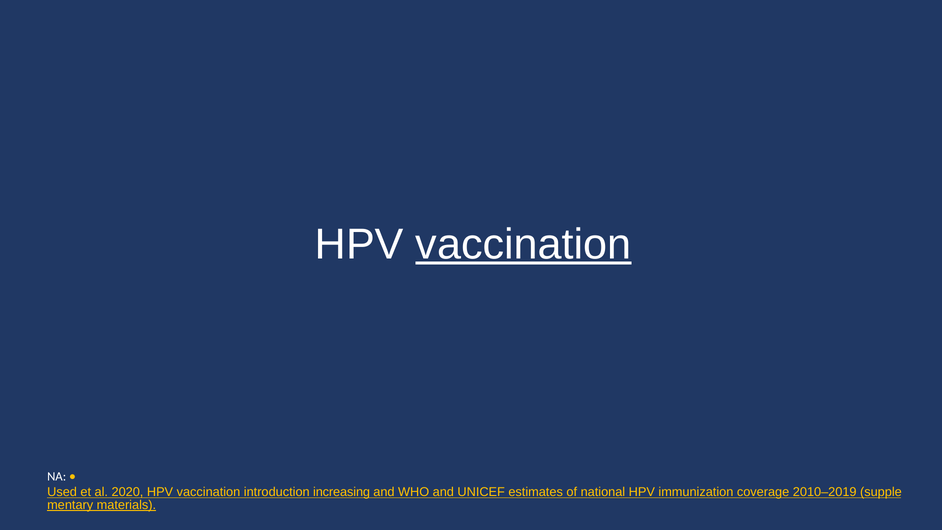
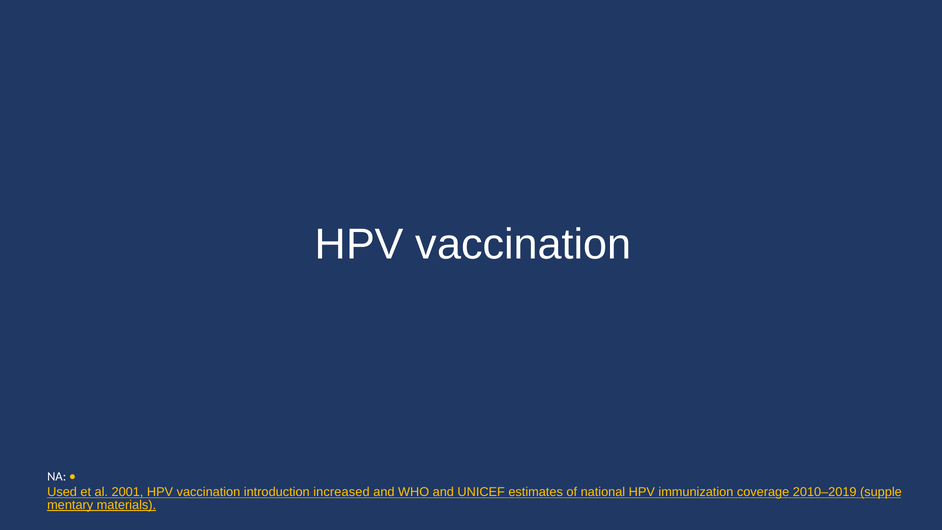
vaccination underline: present -> none (523, 244)
2020: 2020 -> 2001 (127, 492)
increasing: increasing -> increased (341, 492)
